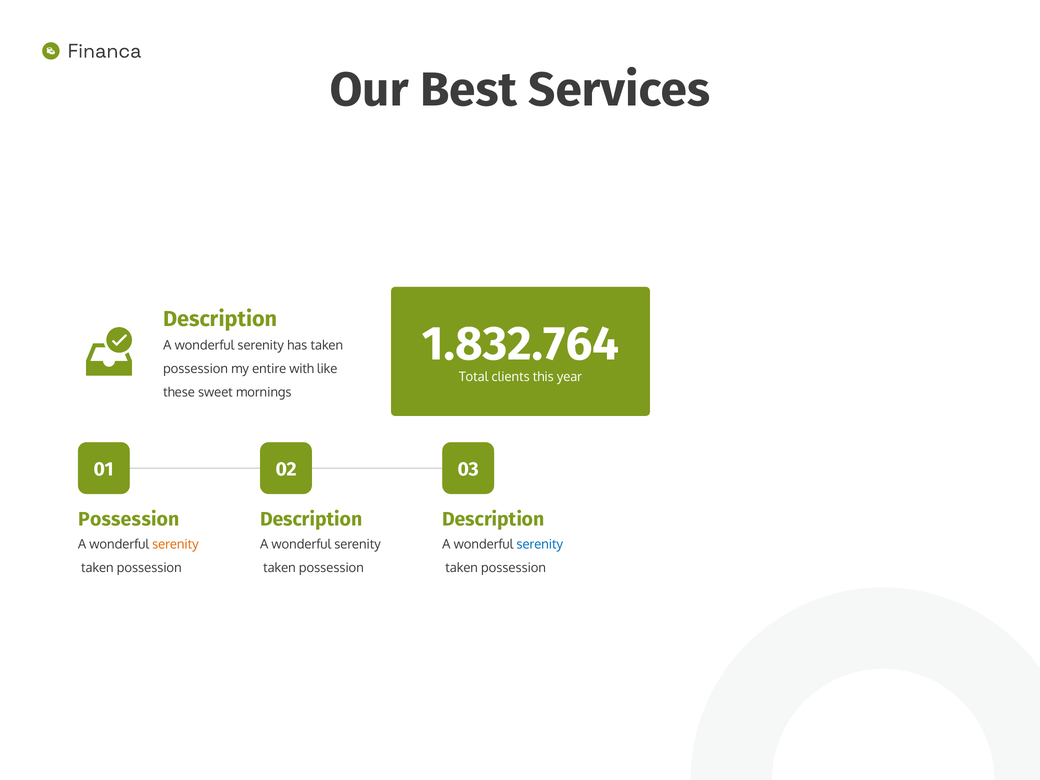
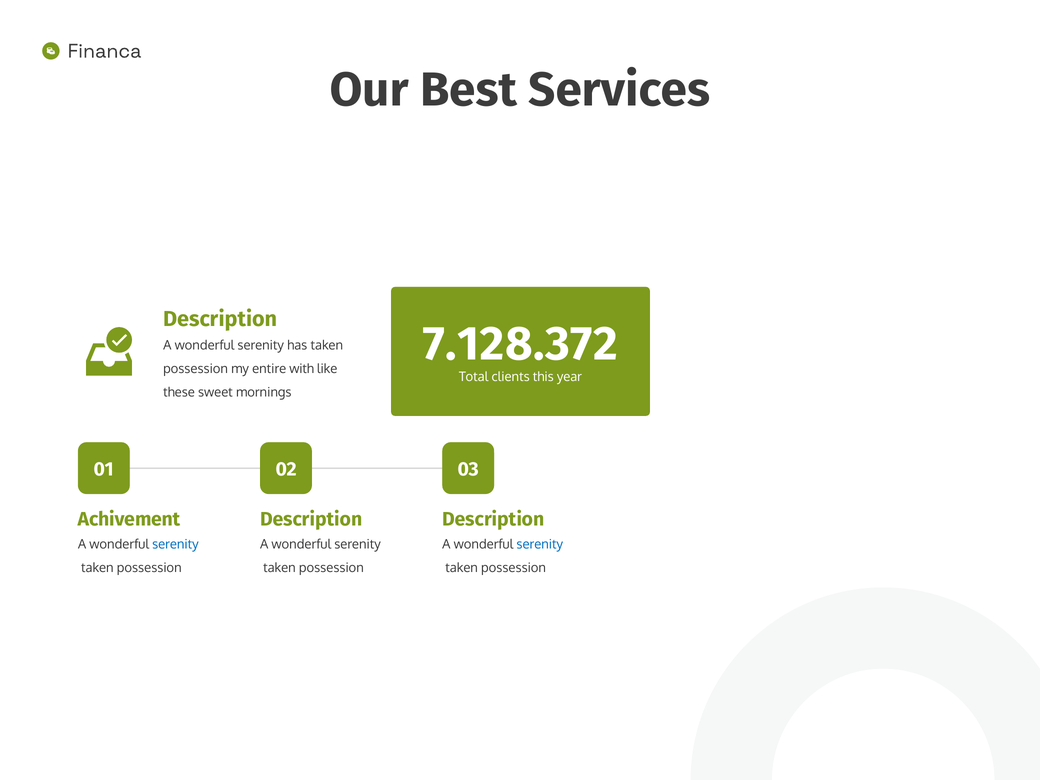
1.832.764: 1.832.764 -> 7.128.372 (520, 344)
Possession: Possession -> Achivement (129, 519)
serenity colour: orange -> blue (175, 545)
